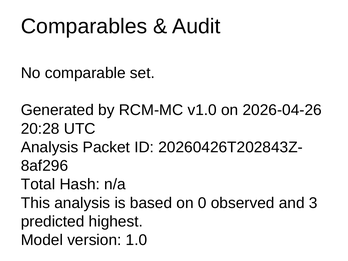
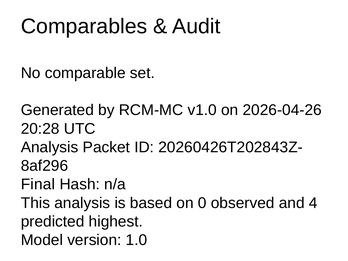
Total: Total -> Final (38, 184)
3: 3 -> 4 (313, 203)
